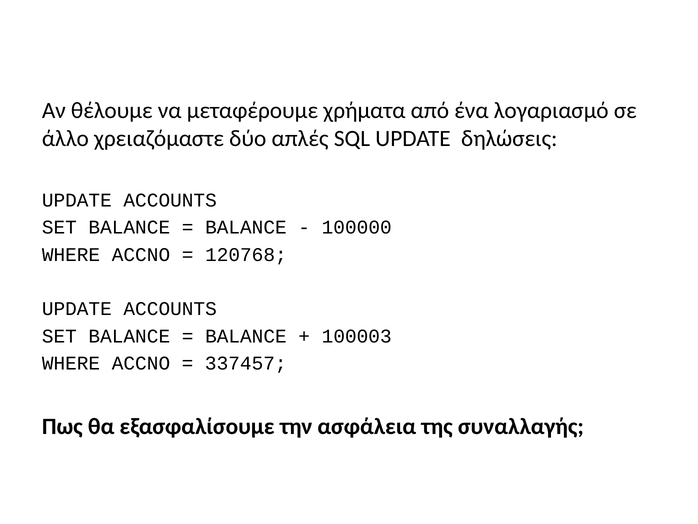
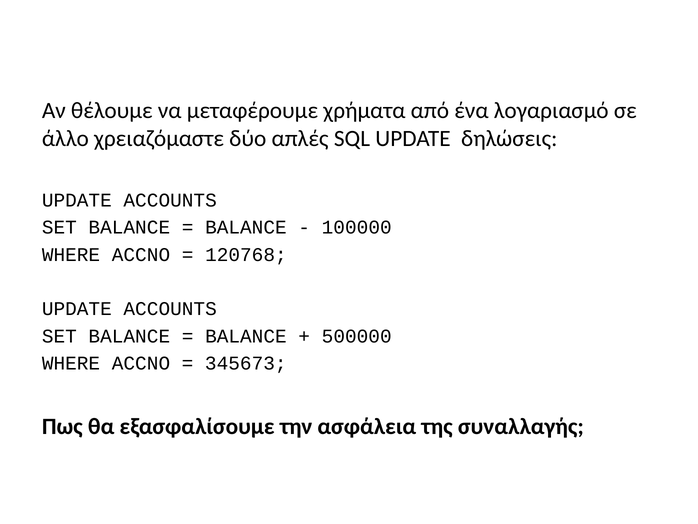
100003: 100003 -> 500000 (357, 336)
337457: 337457 -> 345673 (246, 363)
